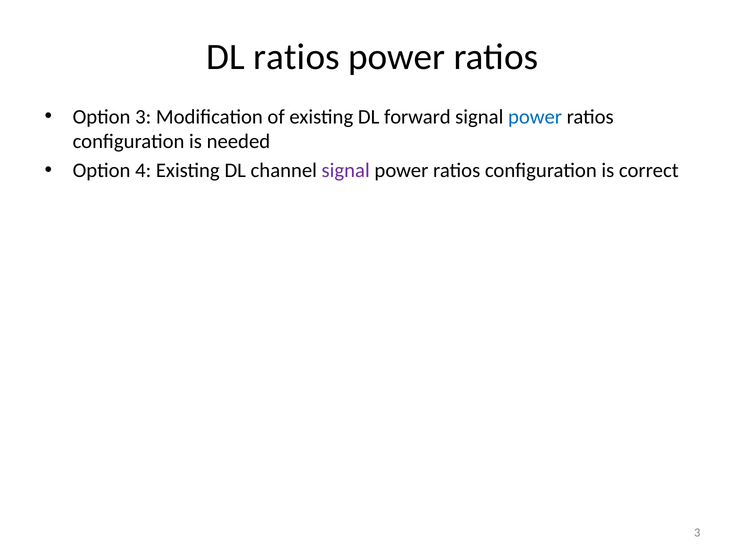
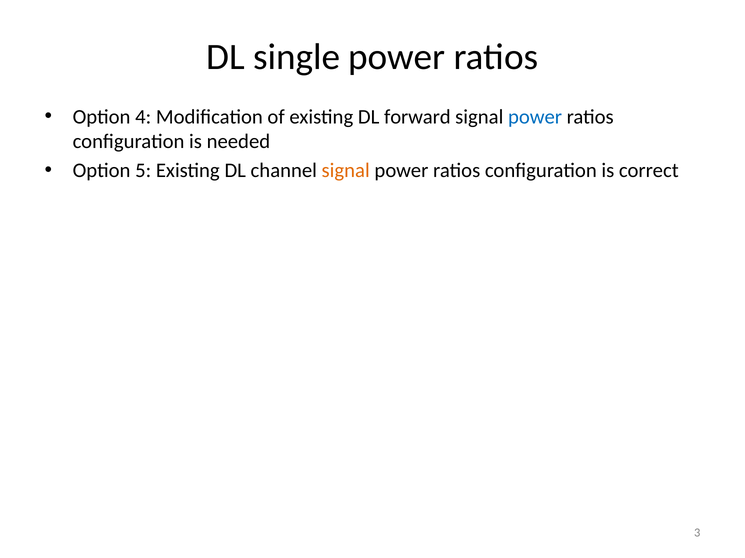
DL ratios: ratios -> single (297, 57)
Option 3: 3 -> 4 (143, 117)
4: 4 -> 5 (143, 171)
signal colour: purple -> orange (346, 171)
